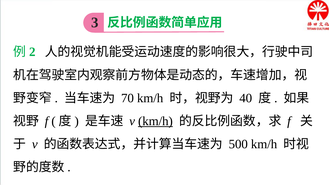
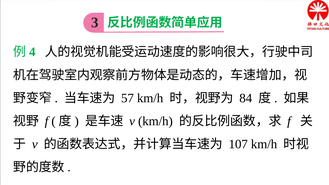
2: 2 -> 4 (32, 52)
70: 70 -> 57 (127, 98)
40: 40 -> 84 (246, 98)
km/h underline: present -> none (155, 121)
500: 500 -> 107 (238, 144)
